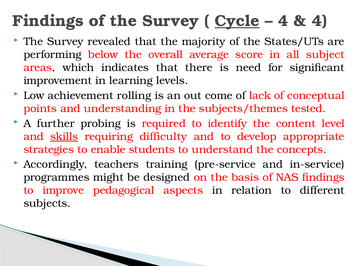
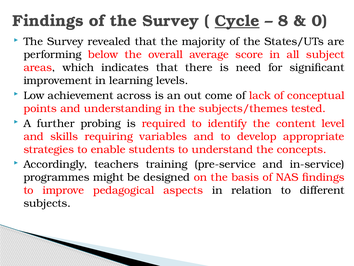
4: 4 -> 8 (283, 21)
4: 4 -> 0 (319, 21)
rolling: rolling -> across (134, 95)
skills underline: present -> none (64, 136)
difficulty: difficulty -> variables (163, 136)
